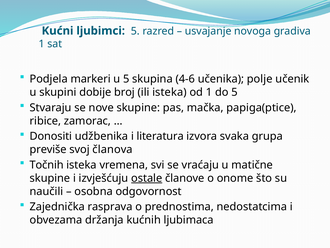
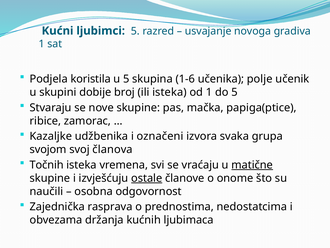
markeri: markeri -> koristila (91, 79)
4-6: 4-6 -> 1-6 (185, 79)
Donositi: Donositi -> Kazaljke (51, 136)
literatura: literatura -> označeni (160, 136)
previše: previše -> svojom (48, 149)
matične underline: none -> present (252, 165)
